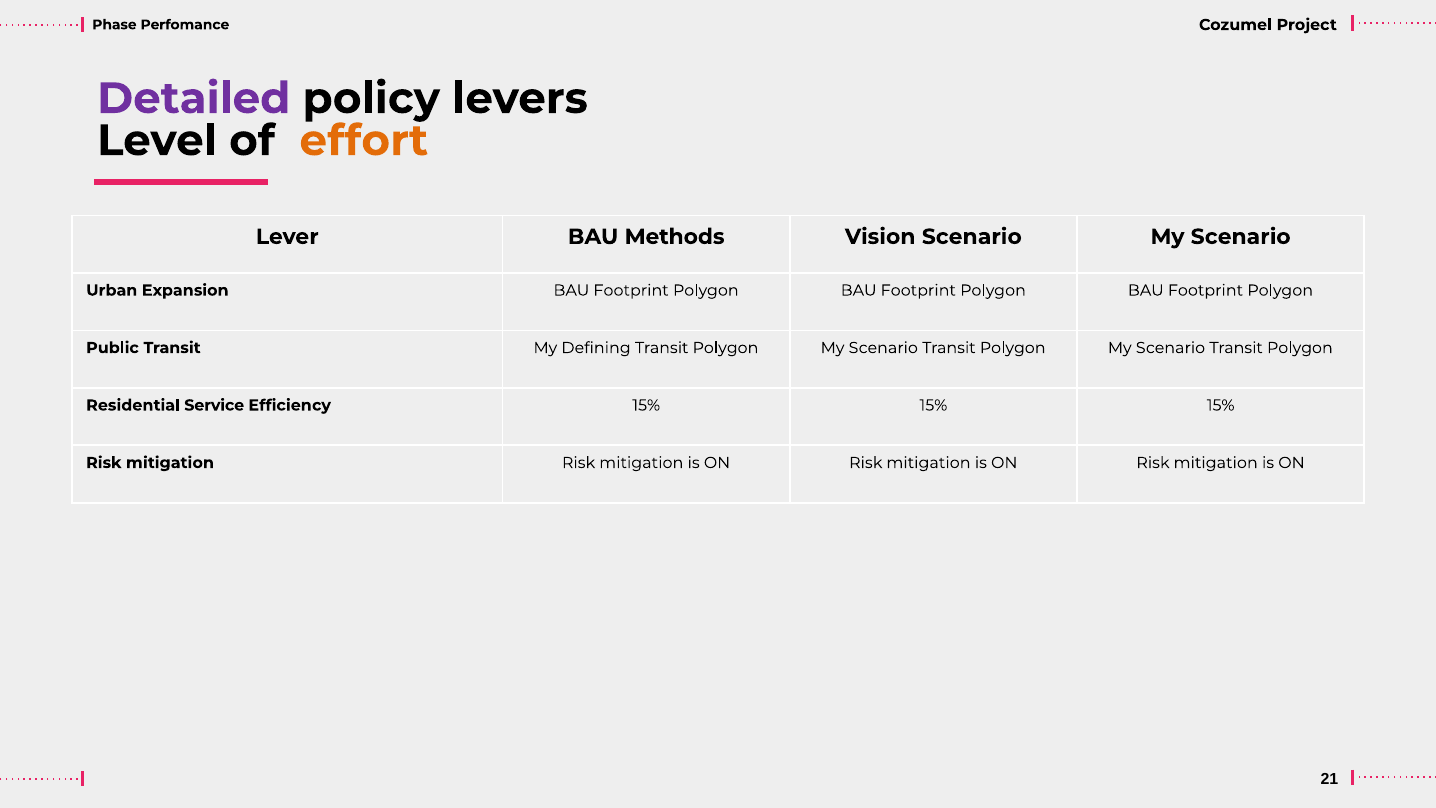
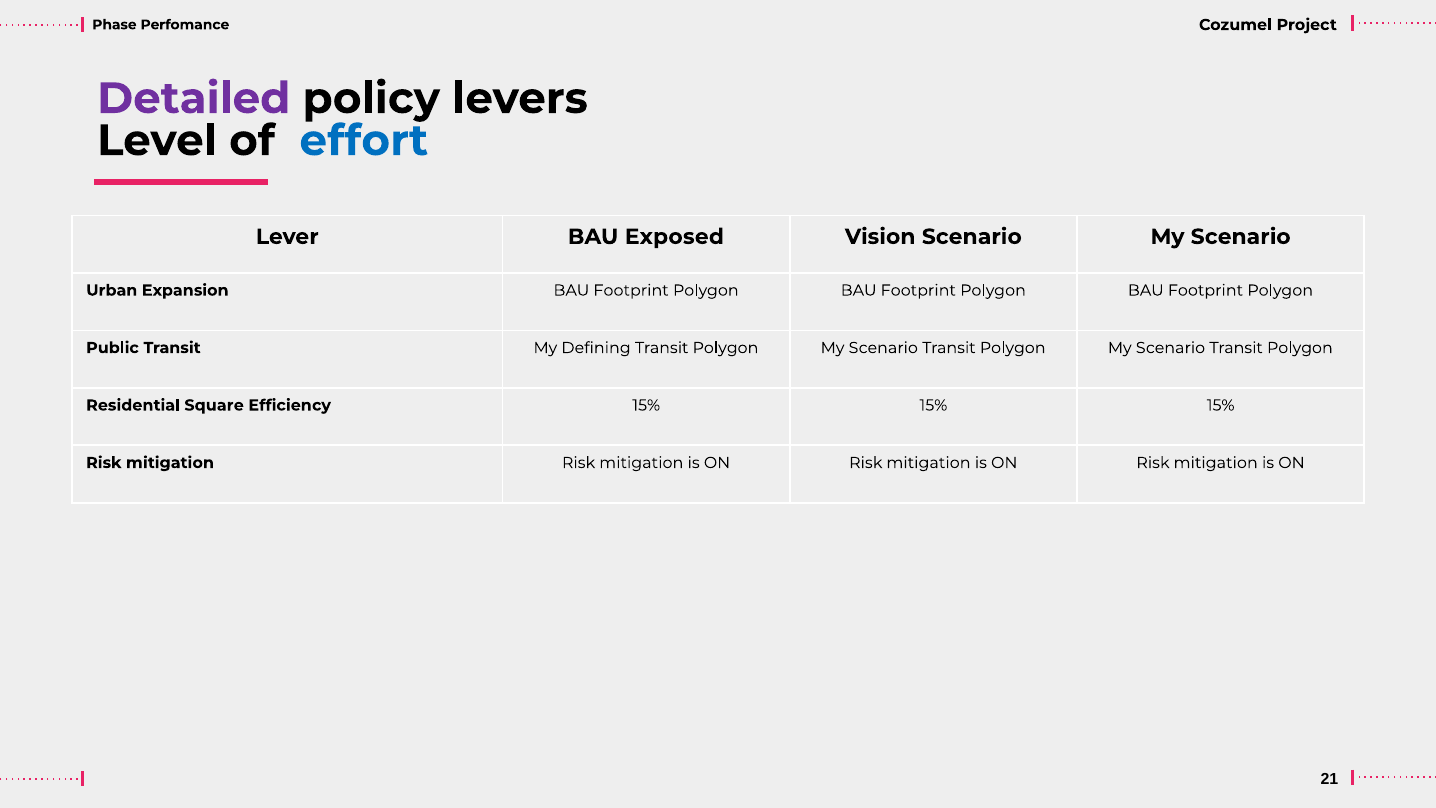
effort colour: orange -> blue (364, 141)
Methods: Methods -> Exposed (674, 237)
Service: Service -> Square (214, 405)
